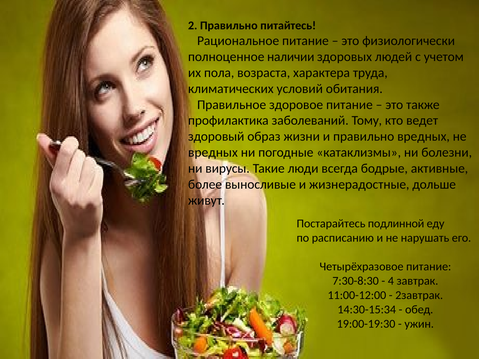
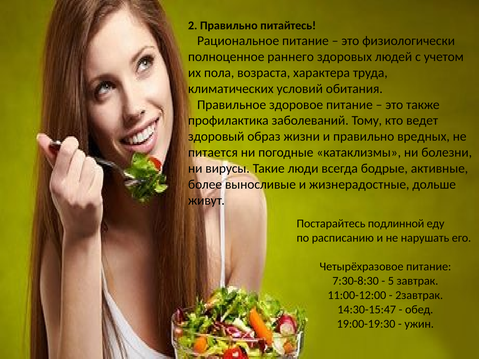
наличии: наличии -> раннего (291, 57)
вредных: вредных -> питается (213, 153)
4: 4 -> 5 (391, 281)
14:30-15:34: 14:30-15:34 -> 14:30-15:47 (367, 310)
